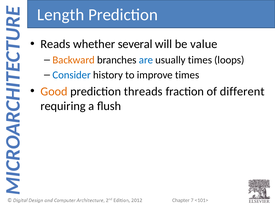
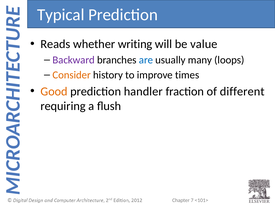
Length: Length -> Typical (61, 15)
several: several -> writing (135, 44)
Backward colour: orange -> purple (74, 60)
usually times: times -> many (200, 60)
Consider colour: blue -> orange (72, 75)
threads: threads -> handler (143, 91)
